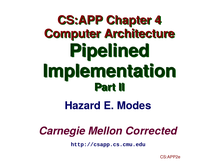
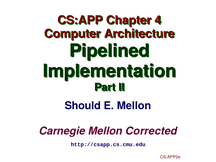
Hazard: Hazard -> Should (83, 106)
E Modes: Modes -> Mellon (134, 106)
